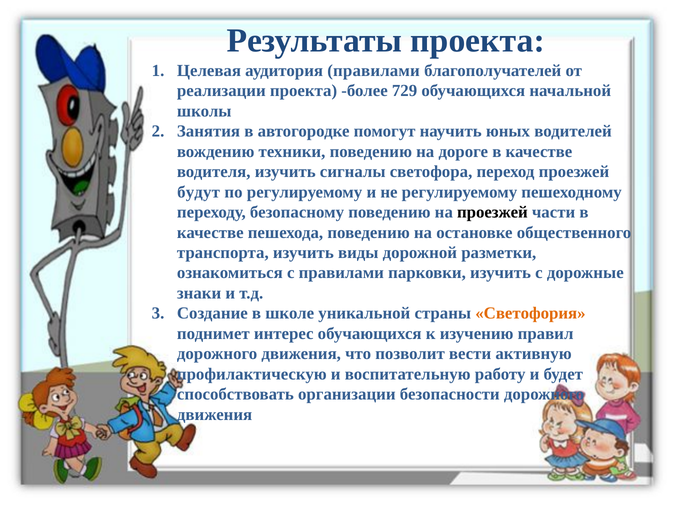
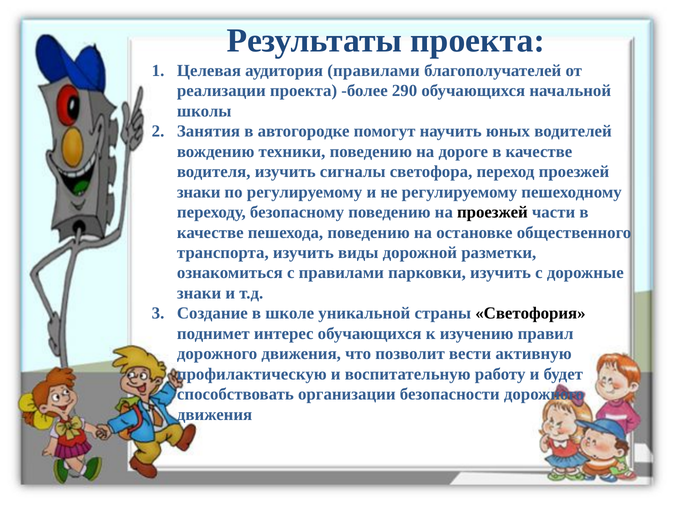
729: 729 -> 290 (405, 91)
будут: будут -> знаки (199, 192)
Светофория colour: orange -> black (530, 313)
